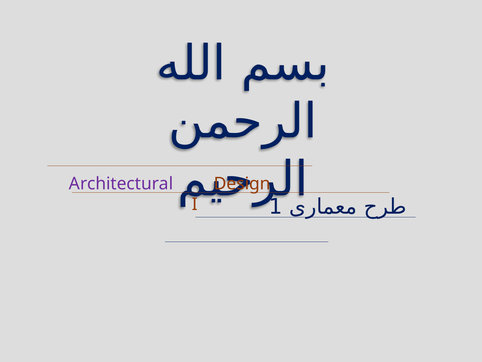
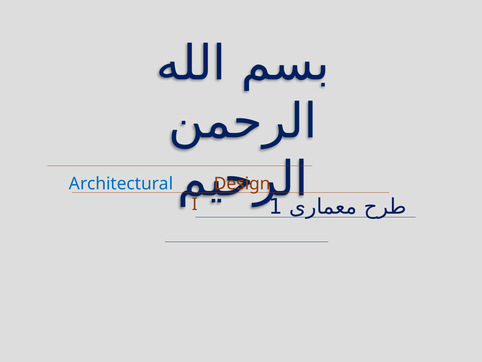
Architectural colour: purple -> blue (121, 183)
